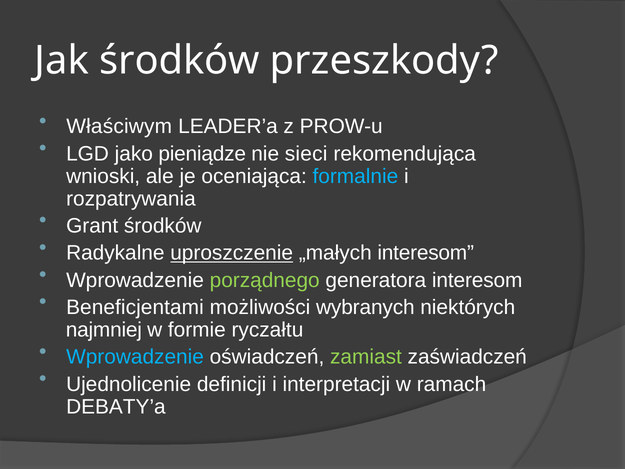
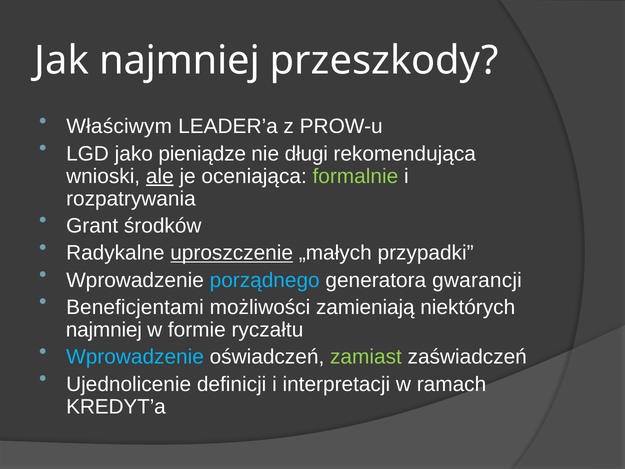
Jak środków: środków -> najmniej (180, 61)
sieci: sieci -> długi (306, 154)
ale underline: none -> present (160, 176)
formalnie colour: light blue -> light green (355, 176)
„małych interesom: interesom -> przypadki (426, 253)
porządnego colour: light green -> light blue (265, 280)
generatora interesom: interesom -> gwarancji (477, 280)
wybranych: wybranych -> zamieniają (365, 307)
DEBATY’a: DEBATY’a -> KREDYT’a (116, 407)
